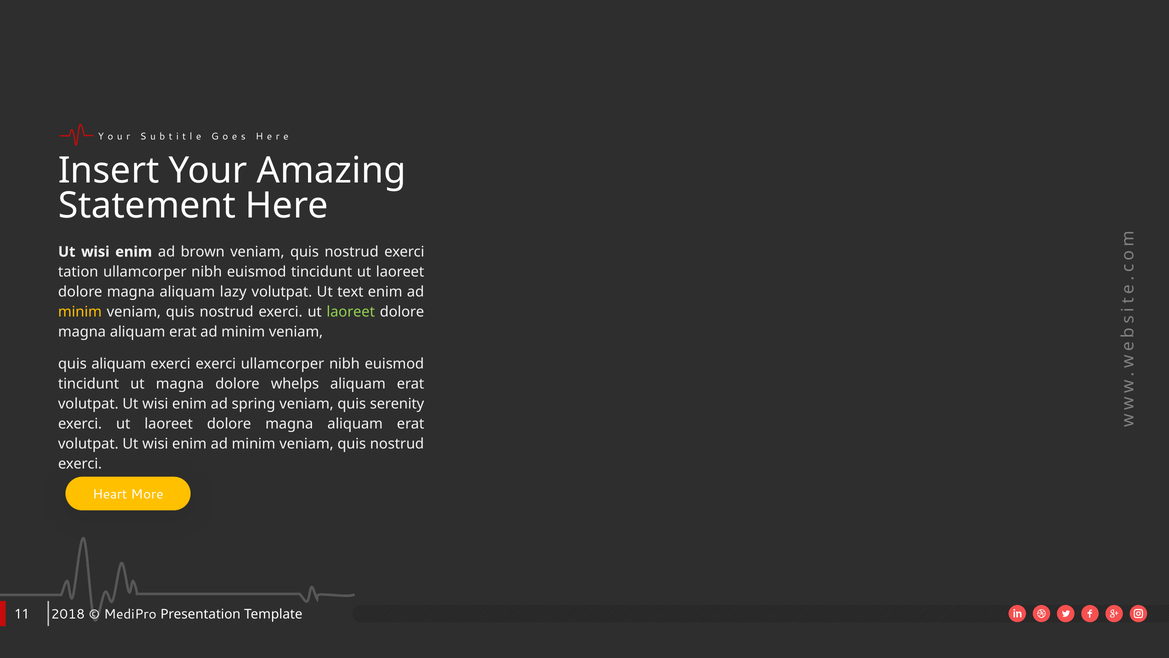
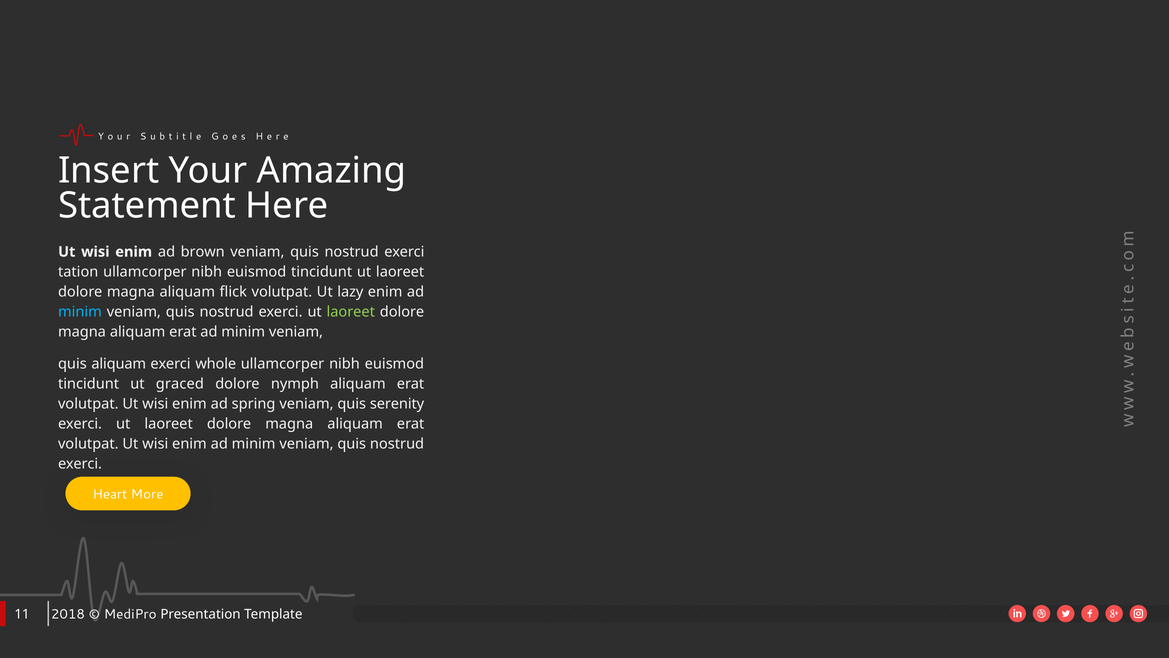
lazy: lazy -> flick (233, 292)
text: text -> lazy (350, 292)
minim colour: yellow -> light blue (80, 312)
exerci exerci: exerci -> whole (216, 364)
ut magna: magna -> graced (180, 384)
whelps: whelps -> nymph (295, 384)
